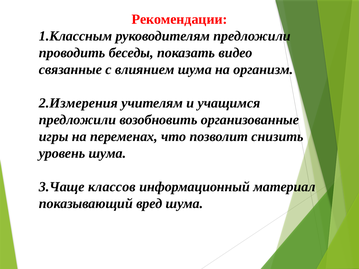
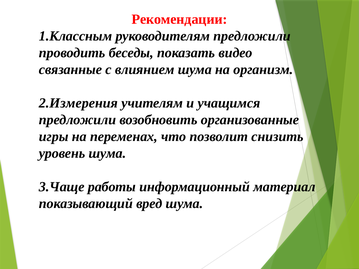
классов: классов -> работы (112, 187)
